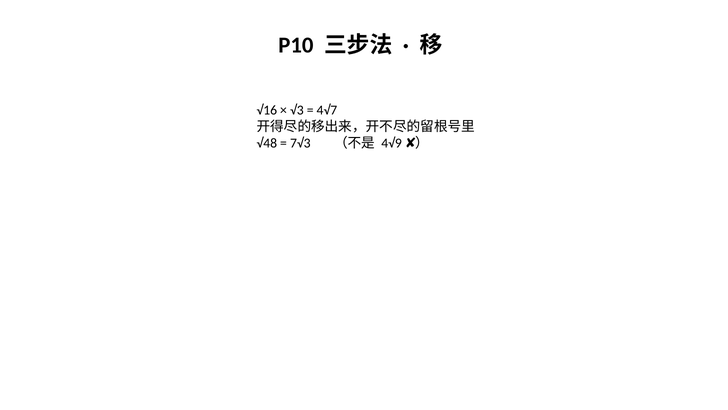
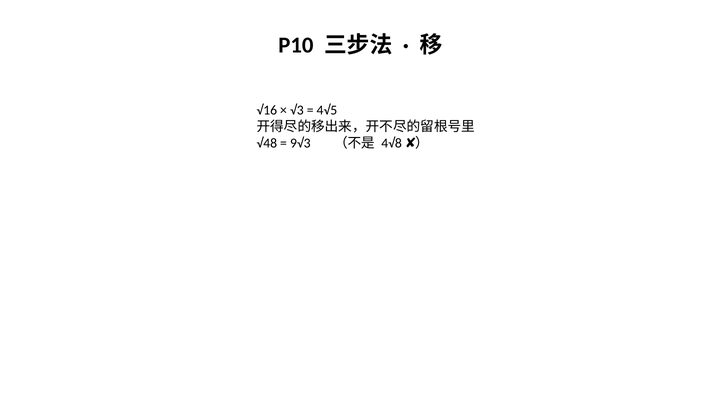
4√7: 4√7 -> 4√5 (327, 110)
7√3: 7√3 -> 9√3 (300, 143)
4√9: 4√9 -> 4√8 (392, 143)
